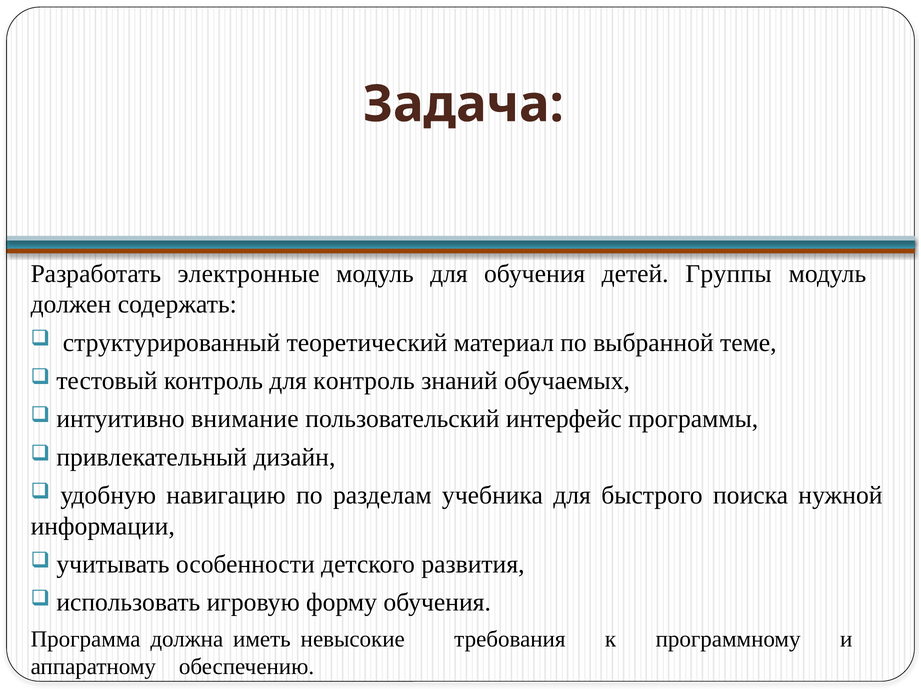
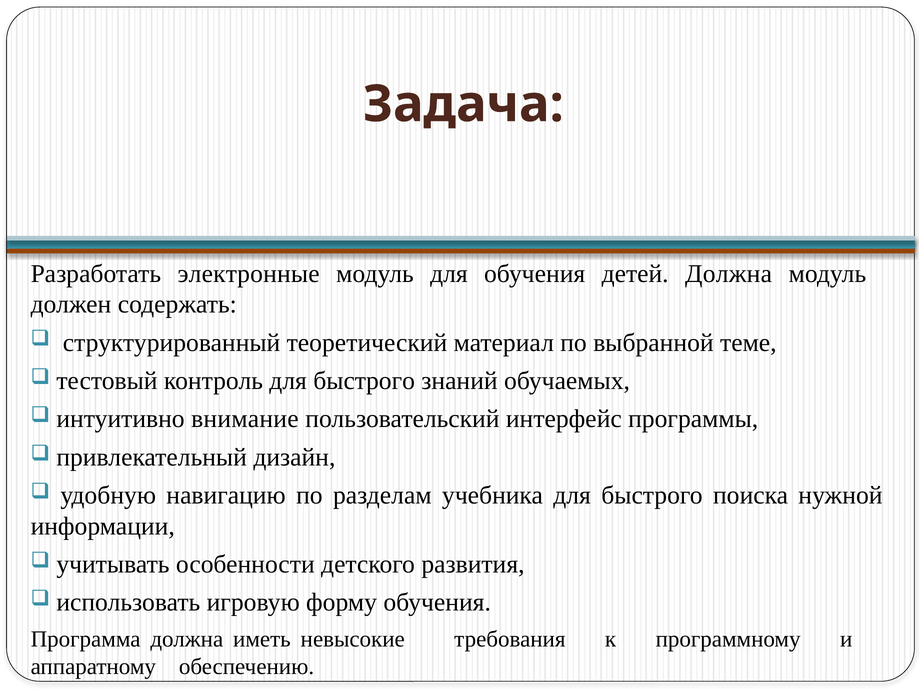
детей Группы: Группы -> Должна (729, 274)
контроль для контроль: контроль -> быстрого (364, 381)
